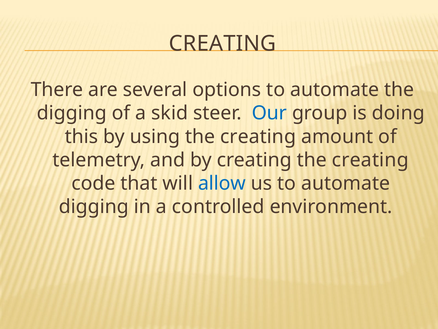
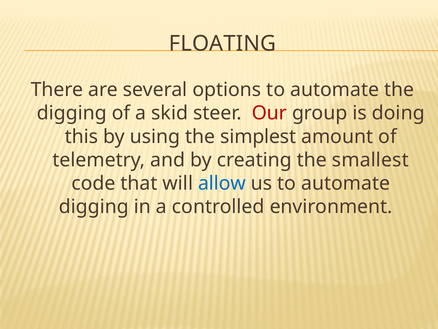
CREATING: CREATING -> FLOATING (223, 43)
Our colour: blue -> red (269, 113)
using the creating: creating -> simplest (258, 136)
creating the creating: creating -> smallest (370, 160)
